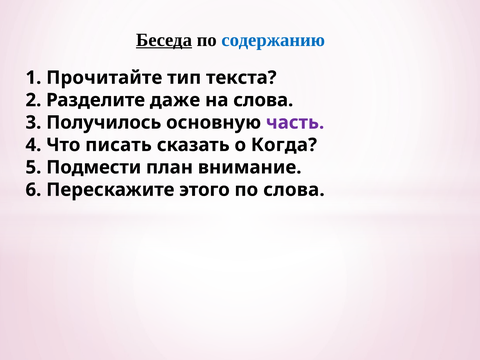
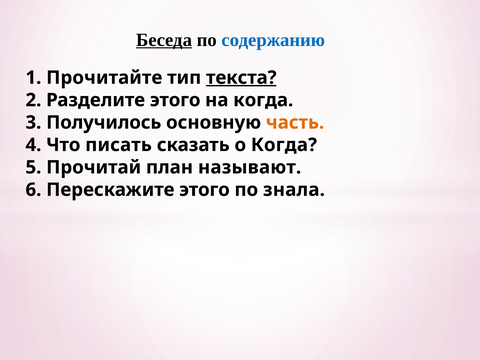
текста underline: none -> present (241, 78)
Разделите даже: даже -> этого (175, 100)
на слова: слова -> когда (263, 100)
часть colour: purple -> orange (295, 122)
Подмести: Подмести -> Прочитай (94, 167)
внимание: внимание -> называют (250, 167)
по слова: слова -> знала (294, 190)
